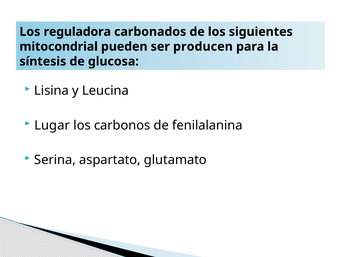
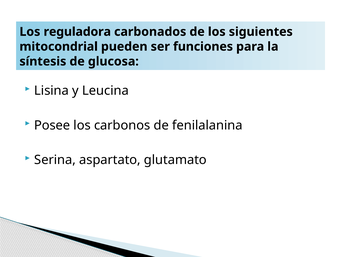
producen: producen -> funciones (203, 47)
Lugar: Lugar -> Posee (52, 125)
